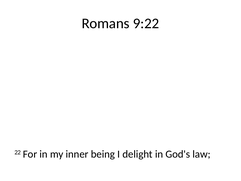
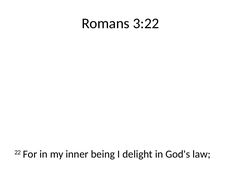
9:22: 9:22 -> 3:22 (146, 23)
